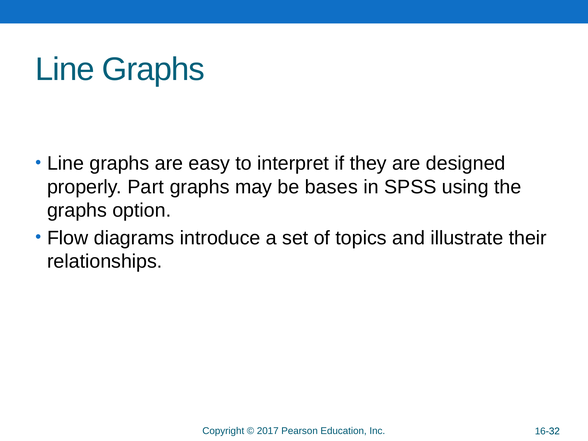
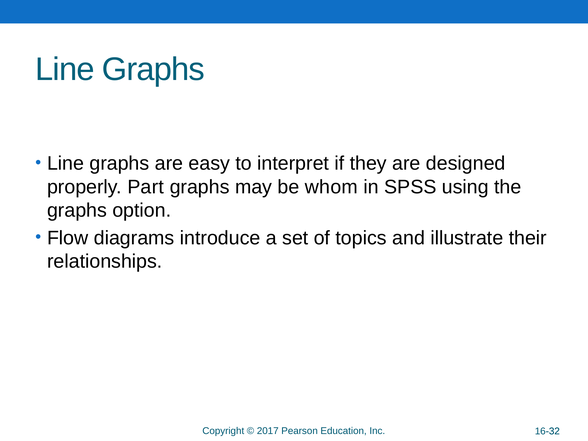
bases: bases -> whom (331, 187)
